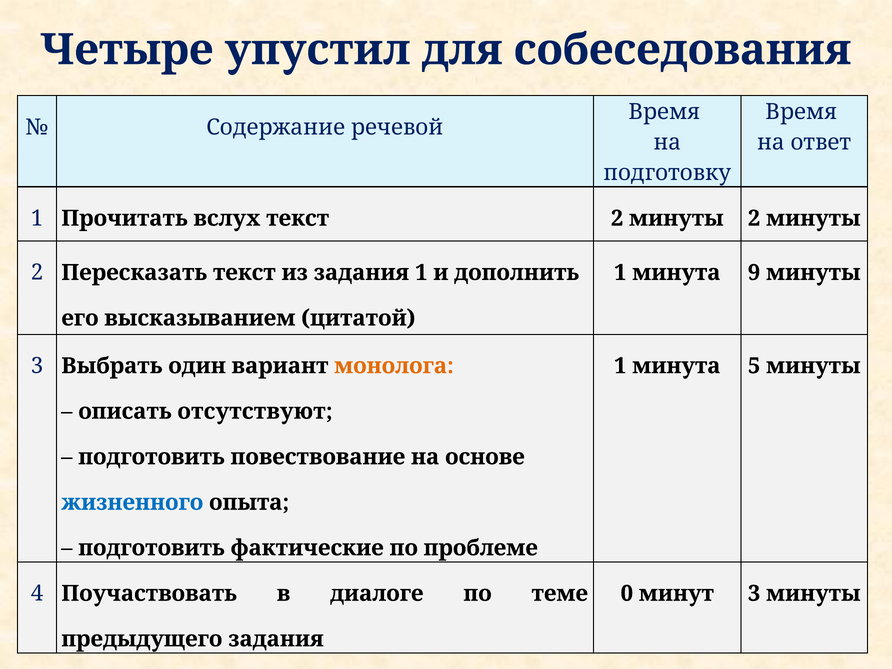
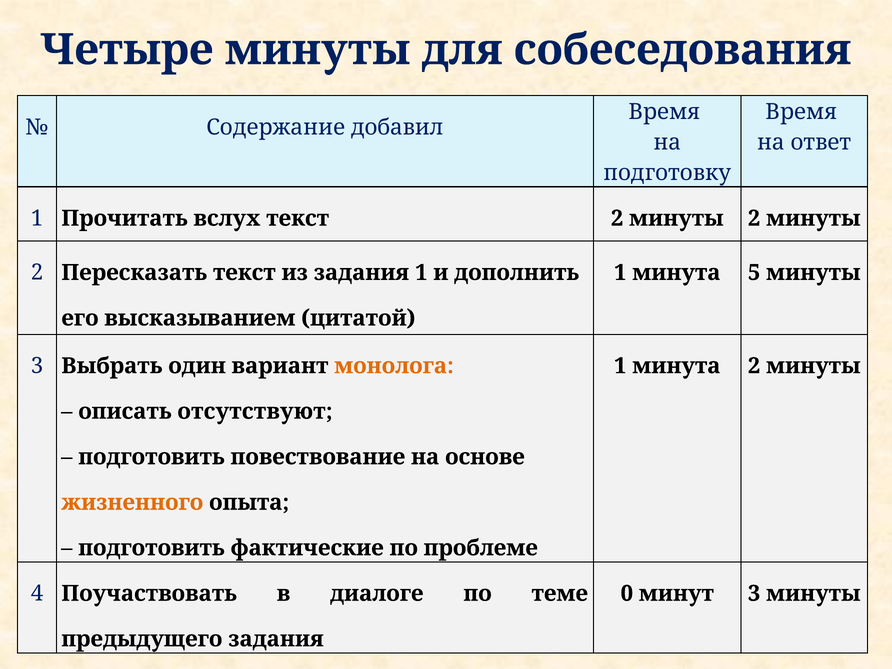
Четыре упустил: упустил -> минуты (318, 50)
речевой: речевой -> добавил (397, 127)
9: 9 -> 5 (754, 273)
минута 5: 5 -> 2 (754, 366)
жизненного colour: blue -> orange (132, 502)
